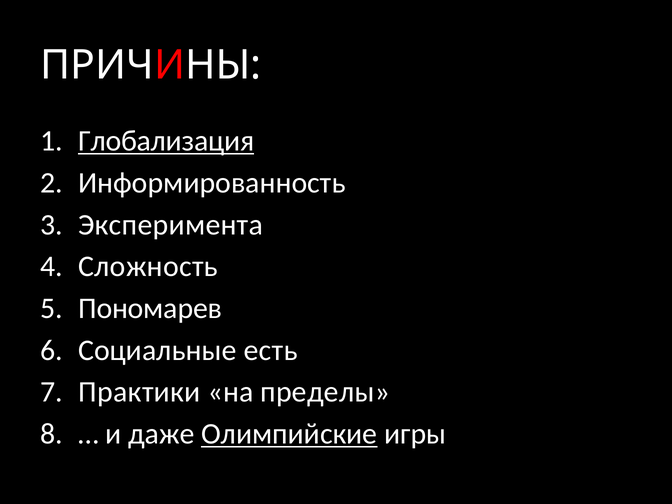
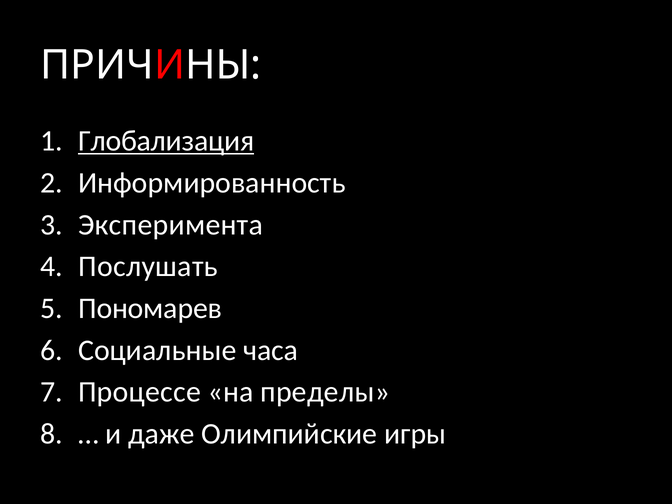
Сложность: Сложность -> Послушать (148, 267)
есть: есть -> часа (271, 350)
Практики: Практики -> Процессе (140, 392)
Олимпийские underline: present -> none (289, 434)
